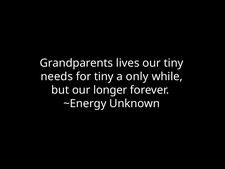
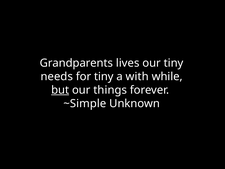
only: only -> with (137, 76)
but underline: none -> present (60, 90)
longer: longer -> things (110, 90)
~Energy: ~Energy -> ~Simple (85, 103)
